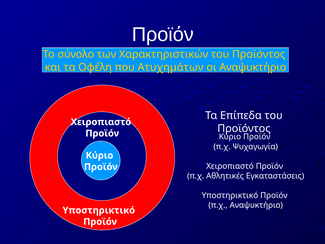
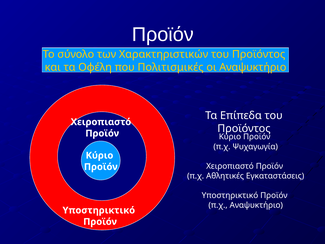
Ατυχημάτων: Ατυχημάτων -> Πολιτισμικές (171, 67)
